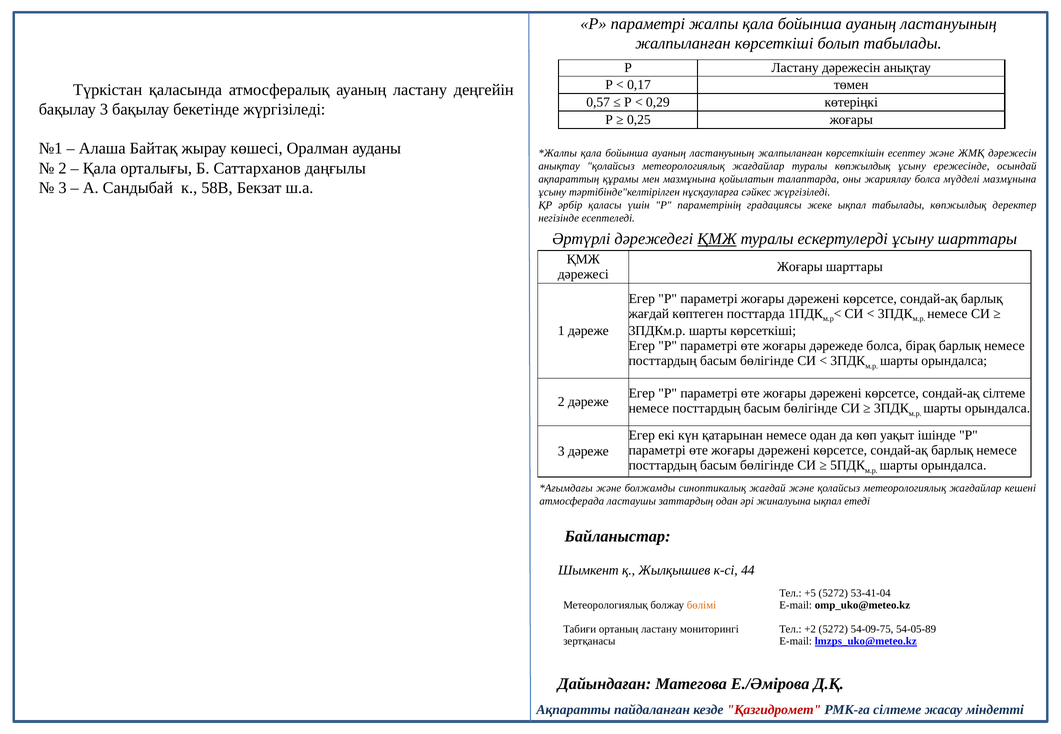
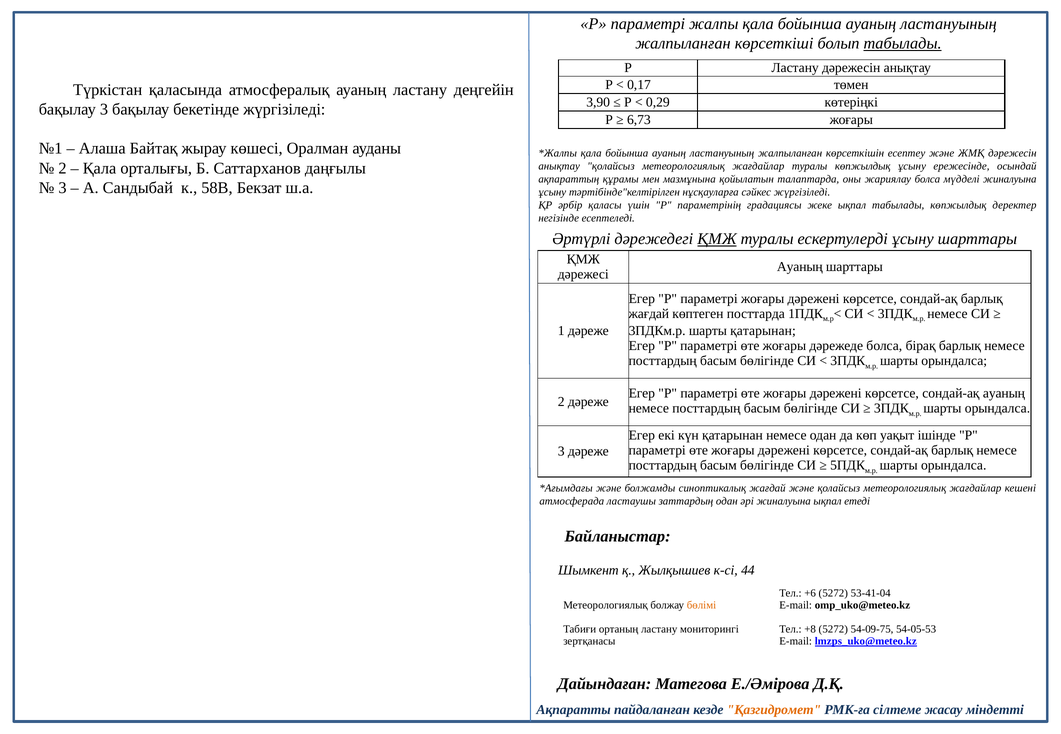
табылады underline: none -> present (903, 44)
0,57: 0,57 -> 3,90 (598, 102)
0,25: 0,25 -> 6,73 (639, 120)
мүдделі мазмұнына: мазмұнына -> жиналуына (1010, 179)
Жоғары: Жоғары -> Ауаның (800, 267)
шарты көрсеткіші: көрсеткіші -> қатарынан (763, 331)
сондай-ақ сілтеме: сілтеме -> ауаның (1004, 394)
+5: +5 -> +6 (810, 594)
+2: +2 -> +8 (810, 630)
54-05-89: 54-05-89 -> 54-05-53 (916, 630)
Қазгидромет colour: red -> orange (774, 710)
